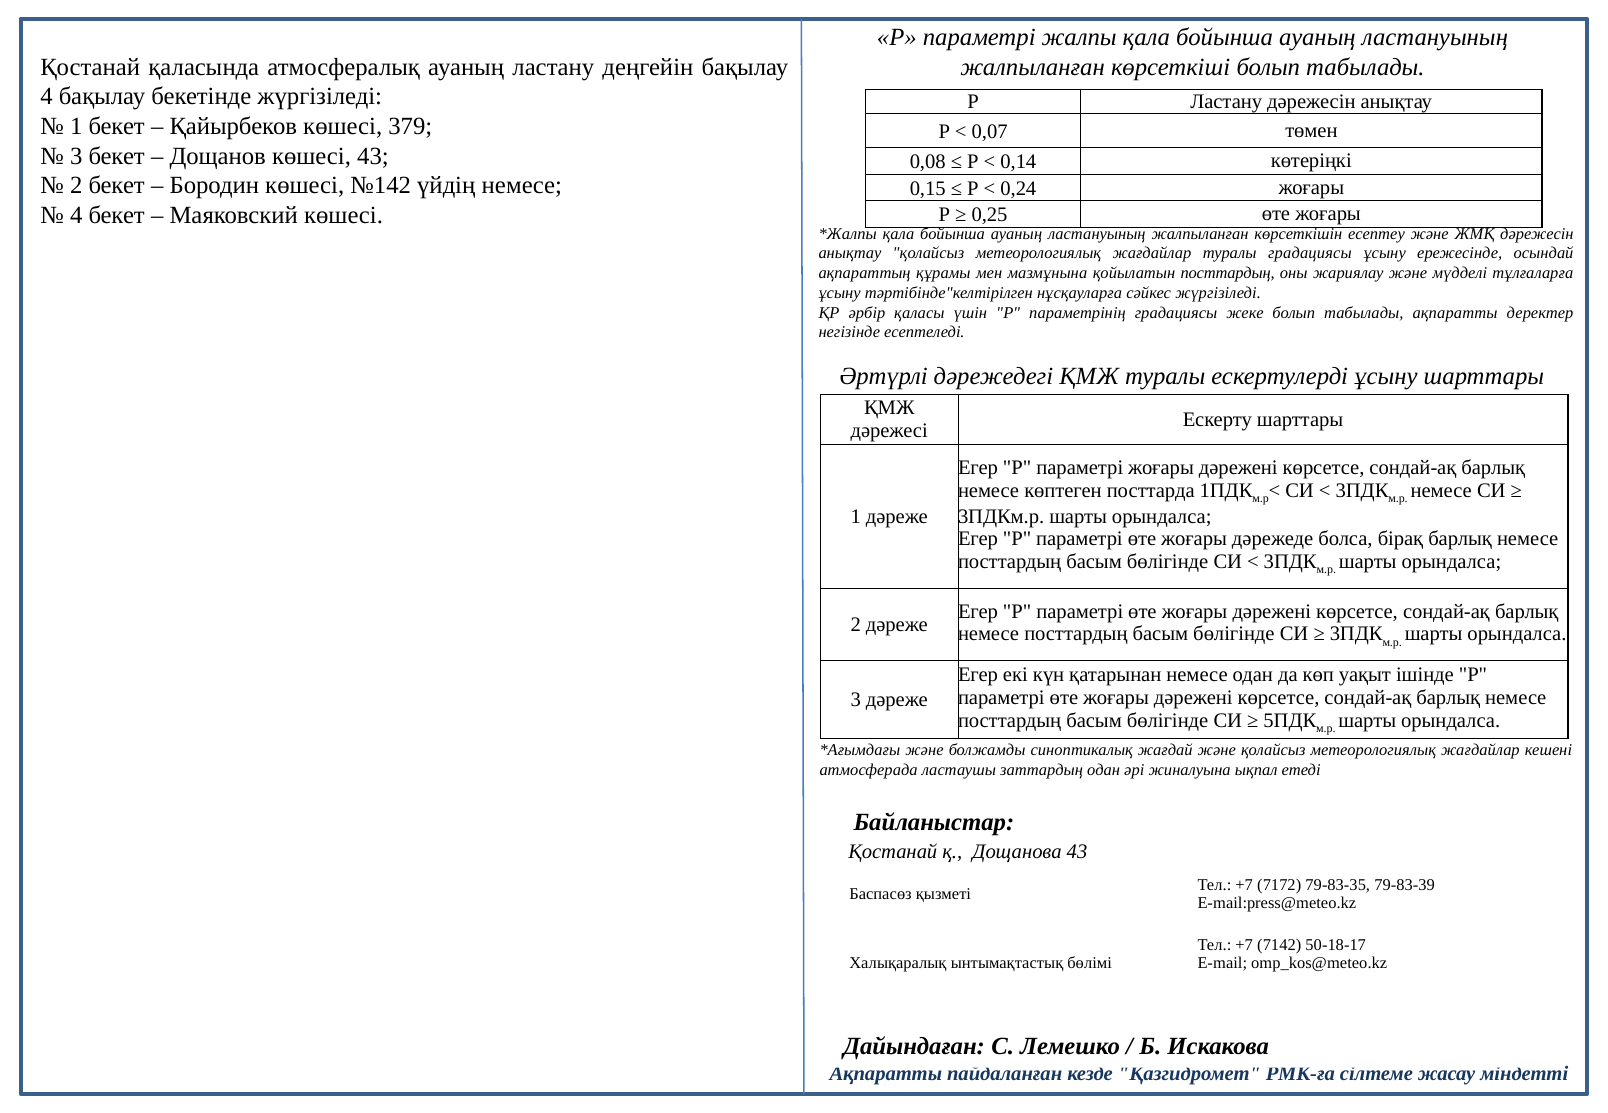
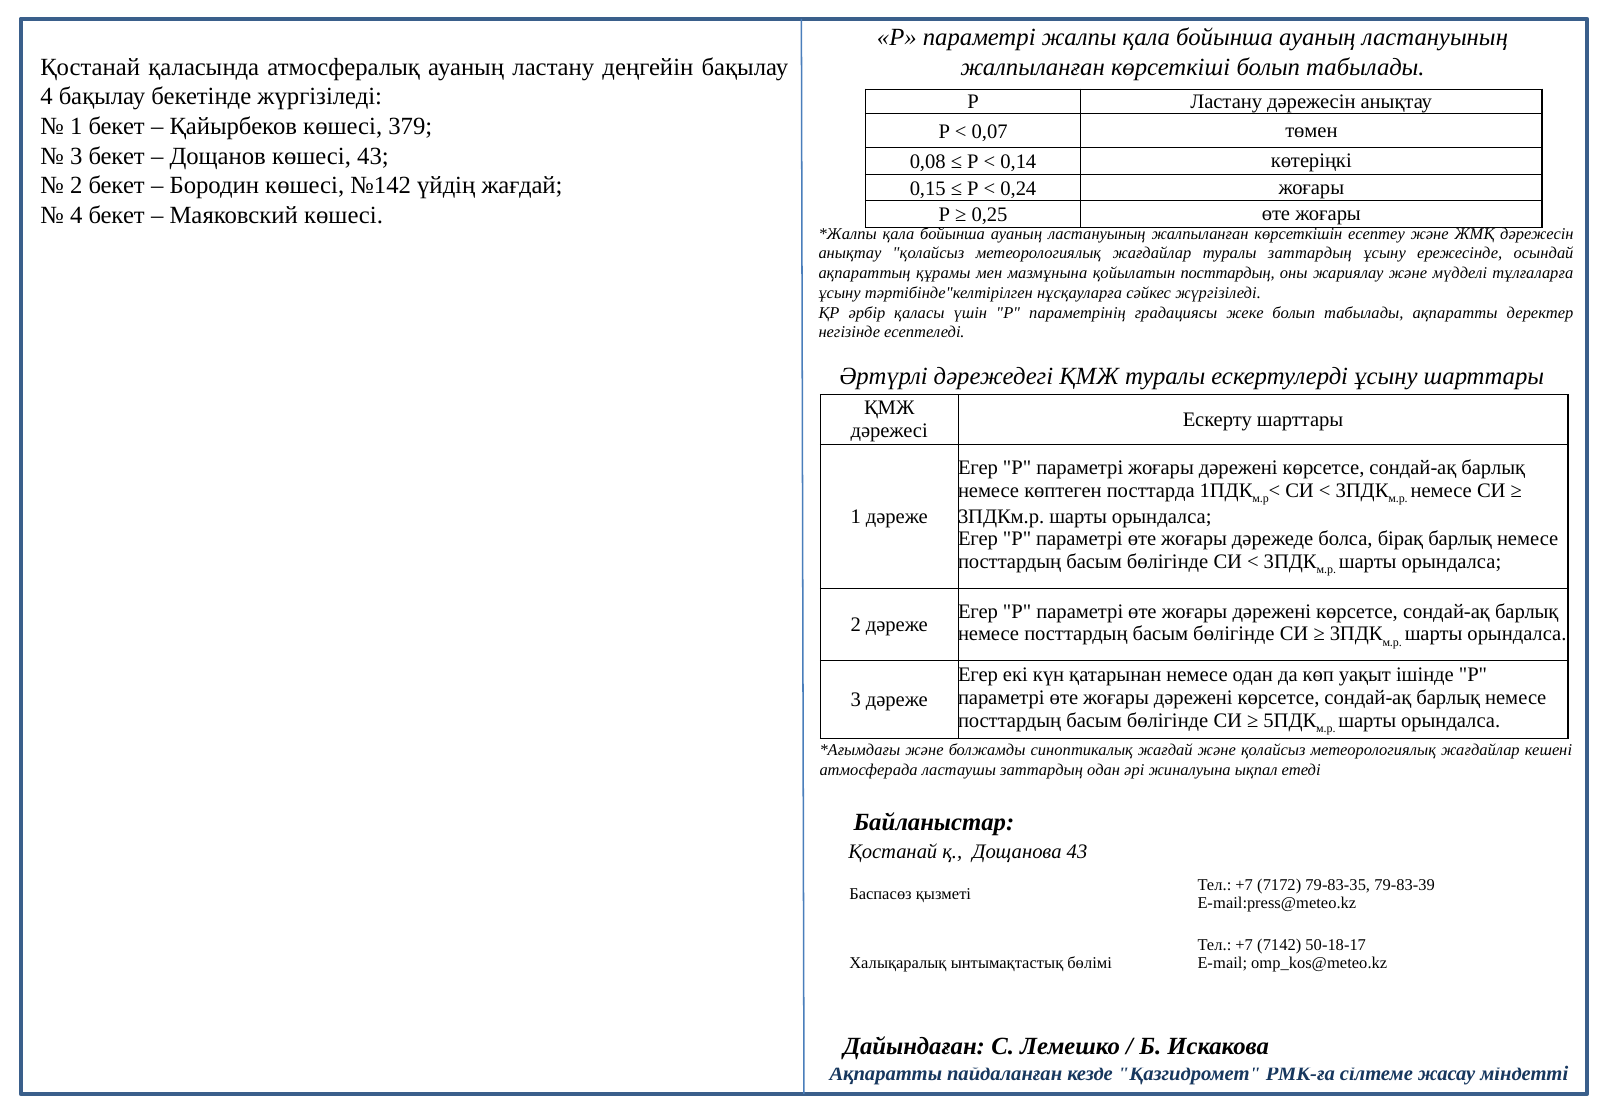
үйдің немесе: немесе -> жағдай (522, 186)
туралы градациясы: градациясы -> заттардың (1310, 254)
